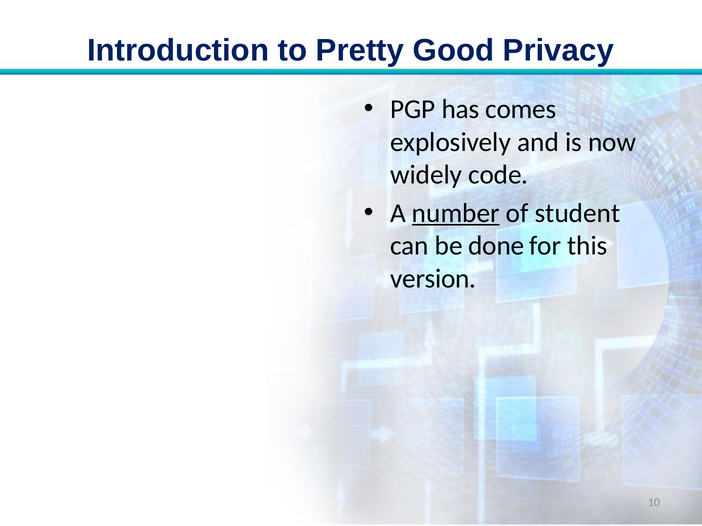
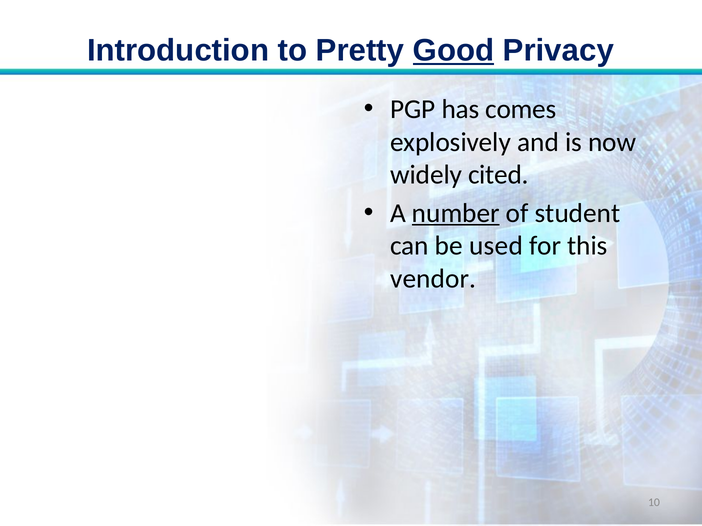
Good underline: none -> present (454, 51)
code: code -> cited (498, 175)
done: done -> used (496, 246)
version: version -> vendor (433, 279)
